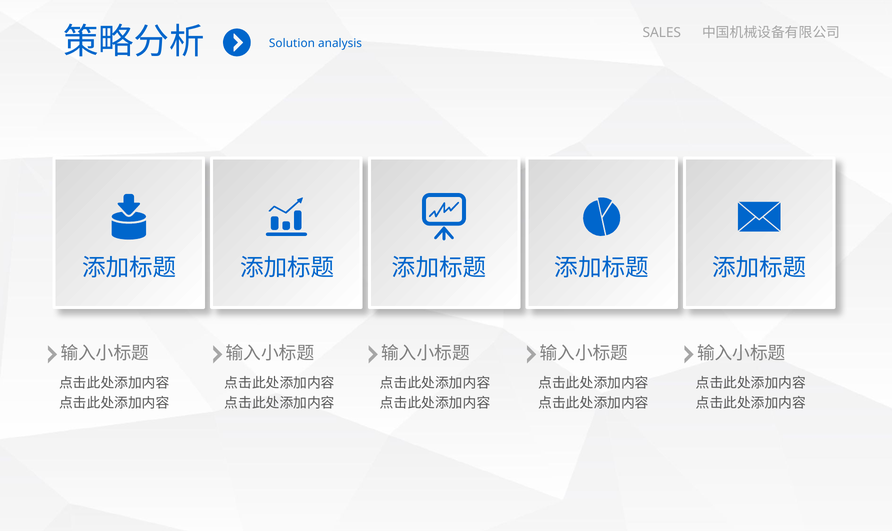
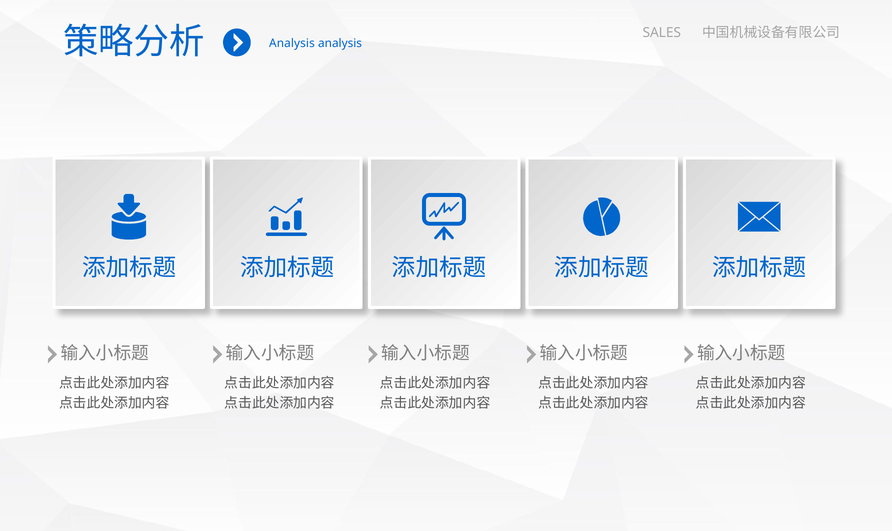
Solution: Solution -> Analysis (292, 44)
